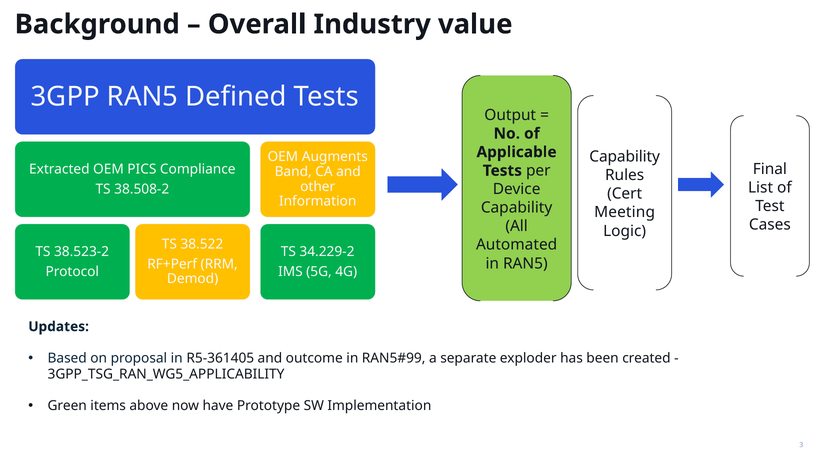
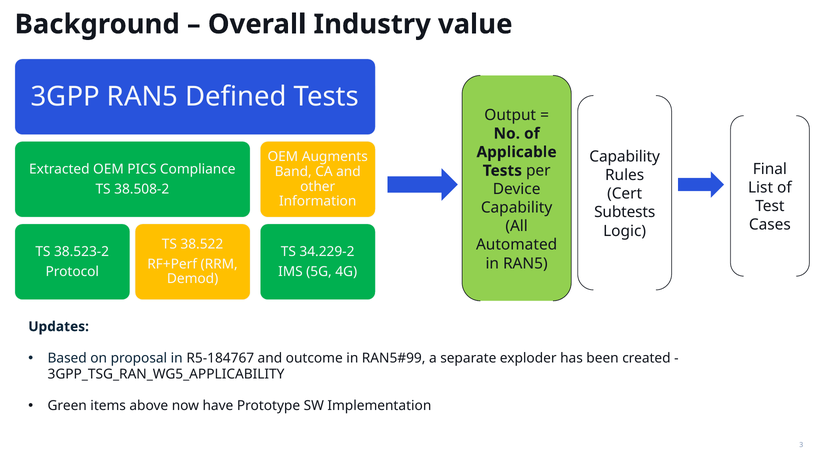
Meeting: Meeting -> Subtests (625, 212)
R5-361405: R5-361405 -> R5-184767 (220, 358)
